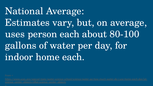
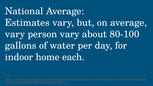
uses: uses -> vary (15, 34)
person each: each -> vary (70, 34)
